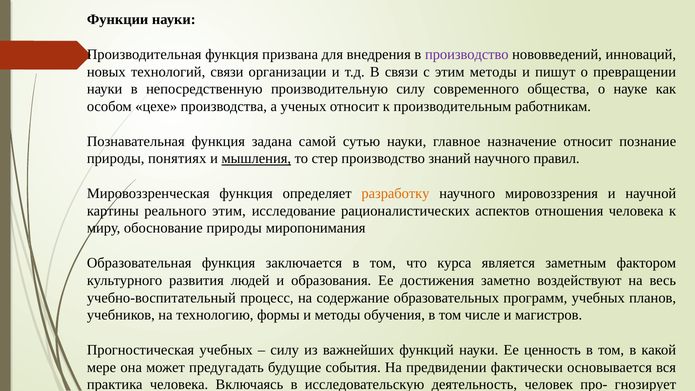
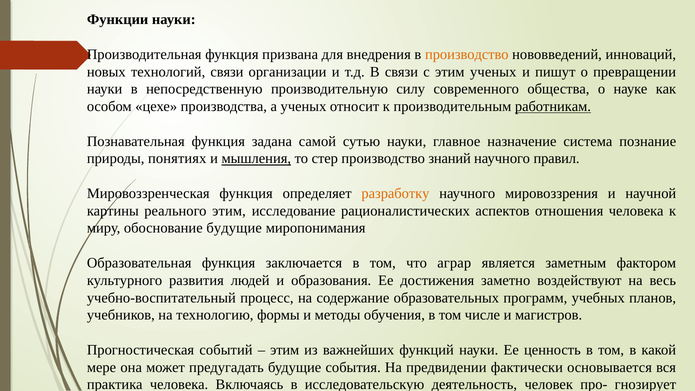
производство colour: purple -> orange (467, 54)
этим методы: методы -> ученых (493, 72)
работникам underline: none -> present (553, 107)
назначение относит: относит -> система (588, 141)
обоснование природы: природы -> будущие (234, 228)
курса: курса -> аграр (454, 263)
Прогностическая учебных: учебных -> событий (226, 350)
силу: силу -> этим (285, 350)
